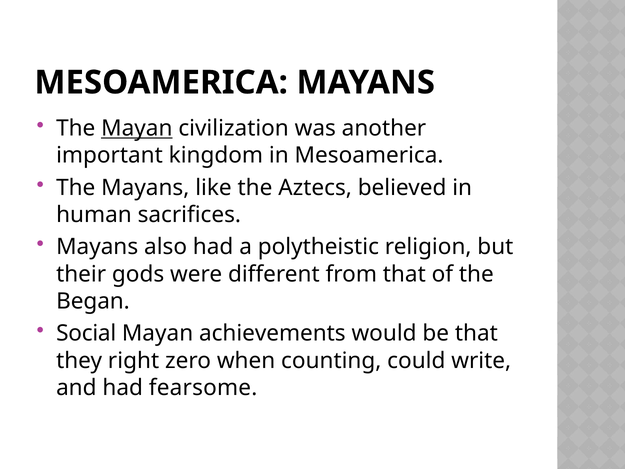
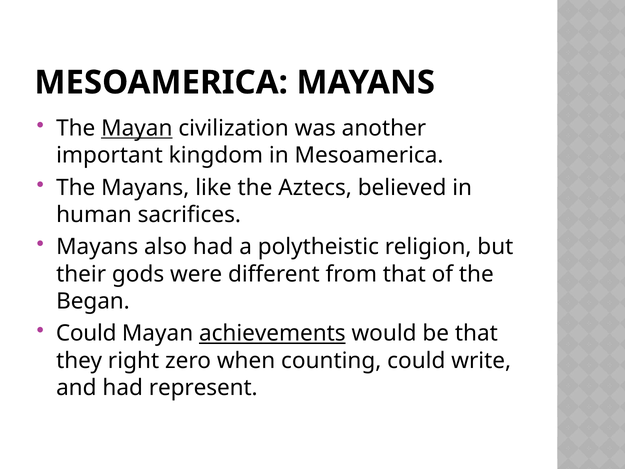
Social: Social -> Could (86, 333)
achievements underline: none -> present (272, 333)
fearsome: fearsome -> represent (203, 387)
